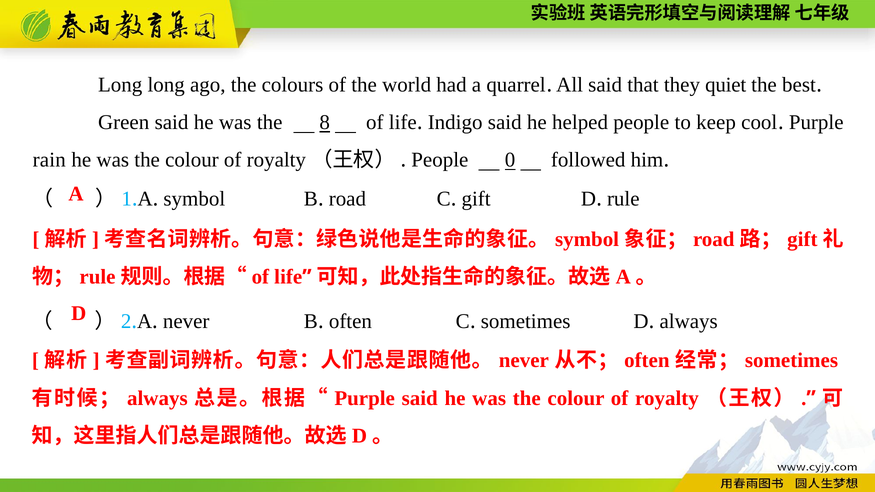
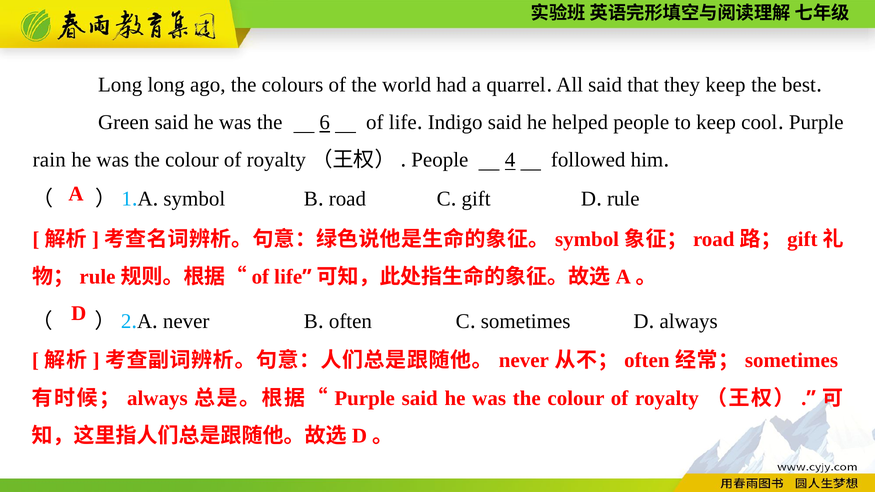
they quiet: quiet -> keep (725, 85)
8: 8 -> 6 (325, 122)
0: 0 -> 4 (510, 160)
